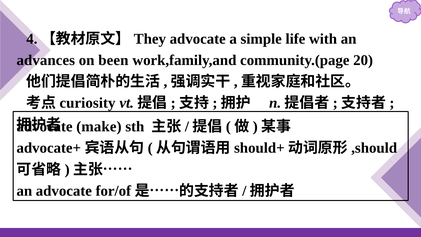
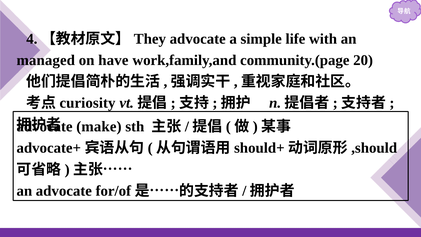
advances: advances -> managed (46, 60)
been: been -> have (113, 60)
